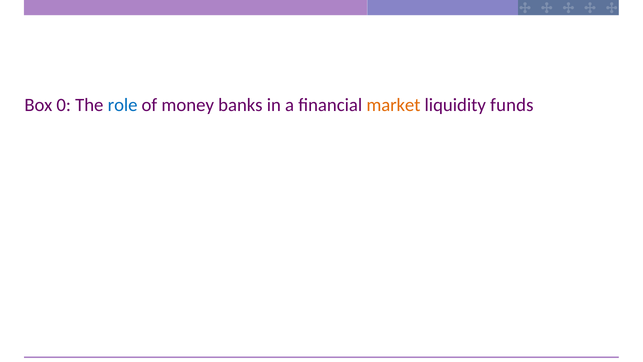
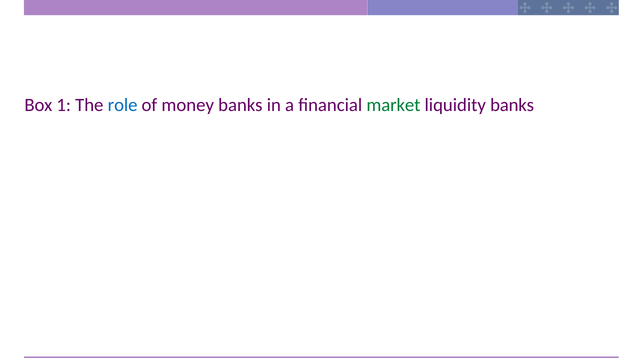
0: 0 -> 1 (64, 105)
market colour: orange -> green (393, 105)
liquidity funds: funds -> banks (512, 105)
